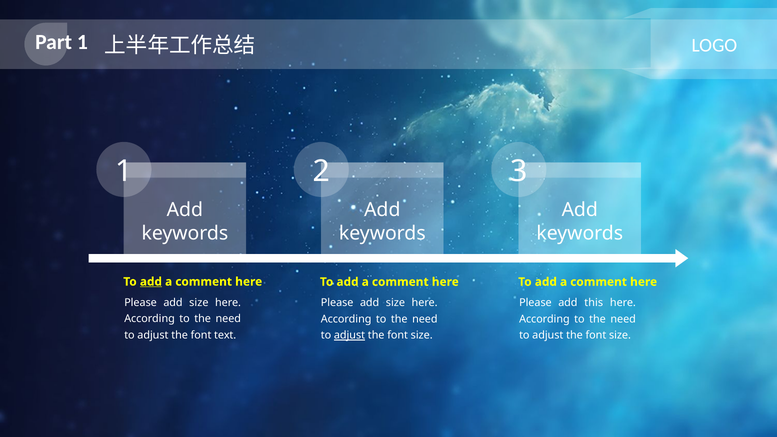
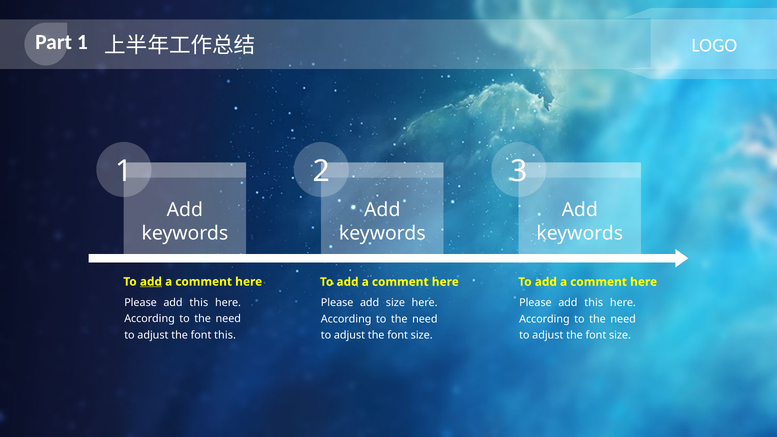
size: size -> this (199, 303)
font text: text -> this (225, 335)
adjust underline: present -> none (350, 335)
